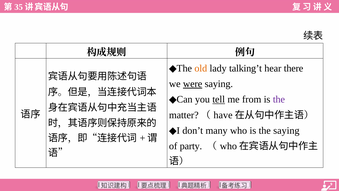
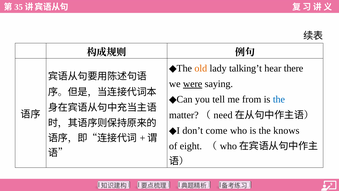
tell underline: present -> none (219, 99)
the colour: purple -> blue (279, 99)
have: have -> need (223, 115)
many: many -> come (217, 130)
the saying: saying -> knows (286, 130)
party: party -> eight (191, 146)
